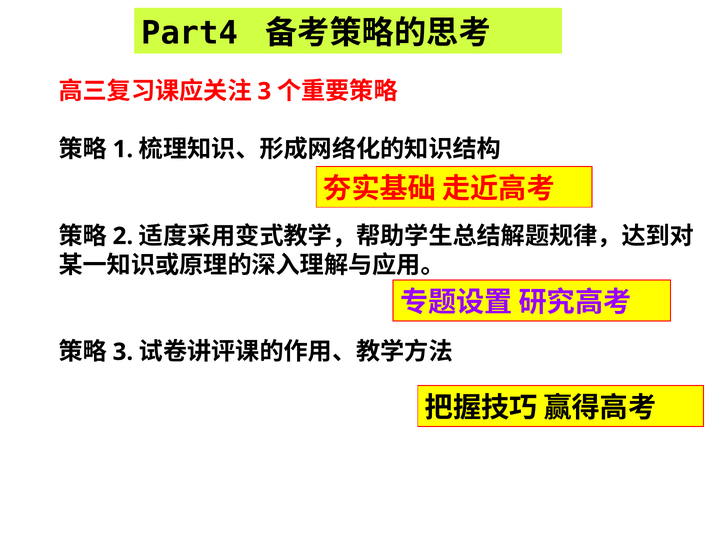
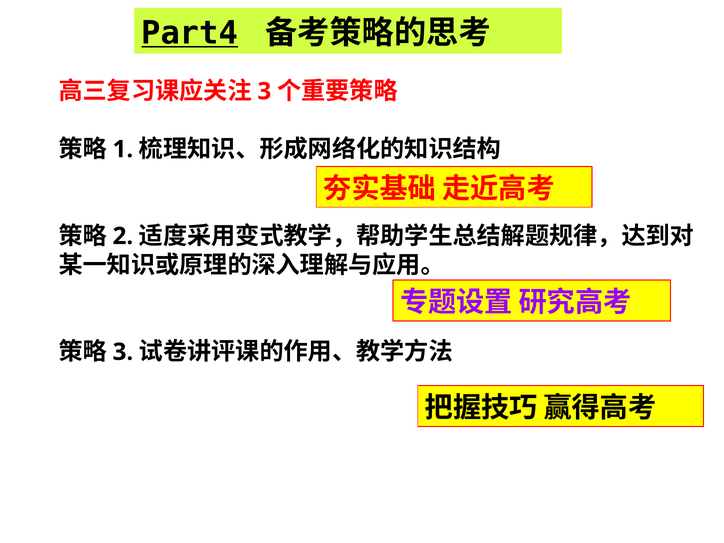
Part4 underline: none -> present (190, 33)
